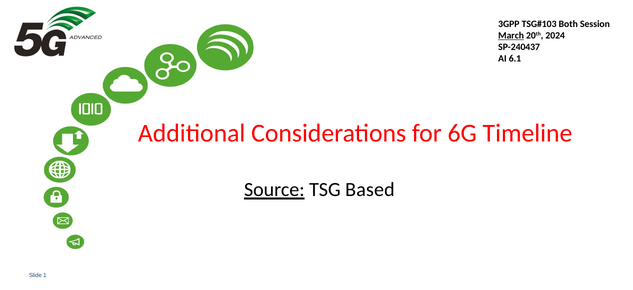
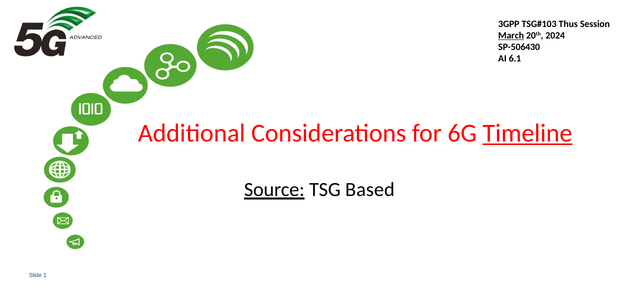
Both: Both -> Thus (568, 24)
SP-240437: SP-240437 -> SP-506430 (519, 47)
Timeline underline: none -> present (527, 133)
